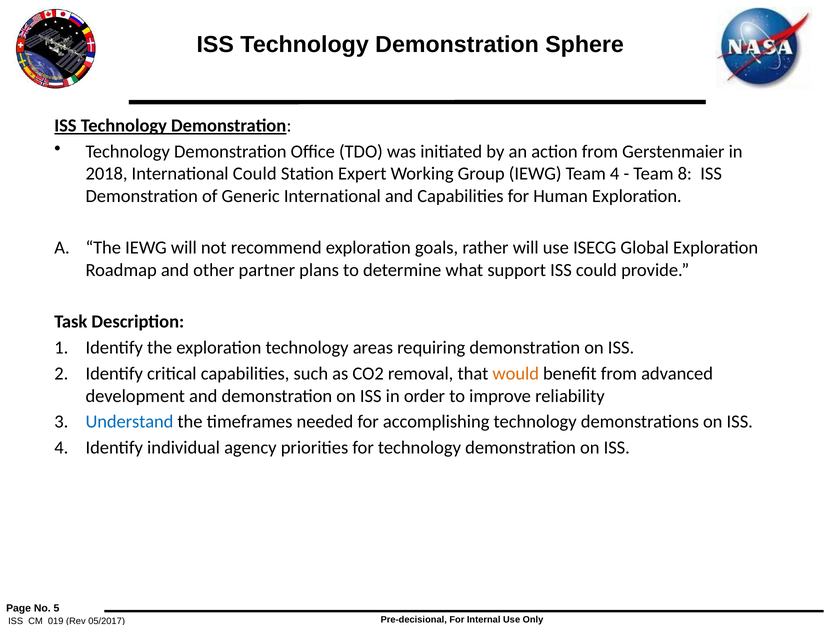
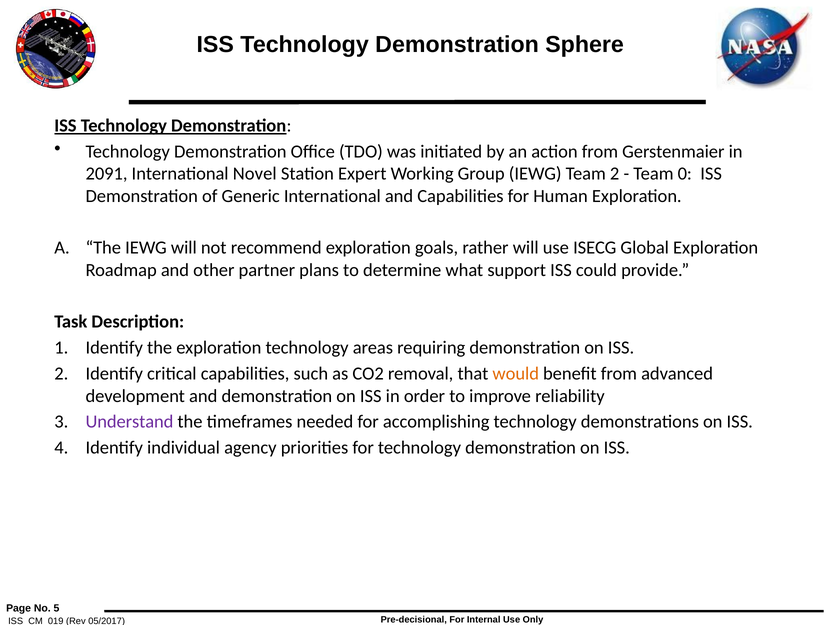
2018: 2018 -> 2091 (107, 174)
International Could: Could -> Novel (255, 174)
Team 4: 4 -> 2 (615, 174)
8: 8 -> 0 (685, 174)
Understand colour: blue -> purple (129, 422)
